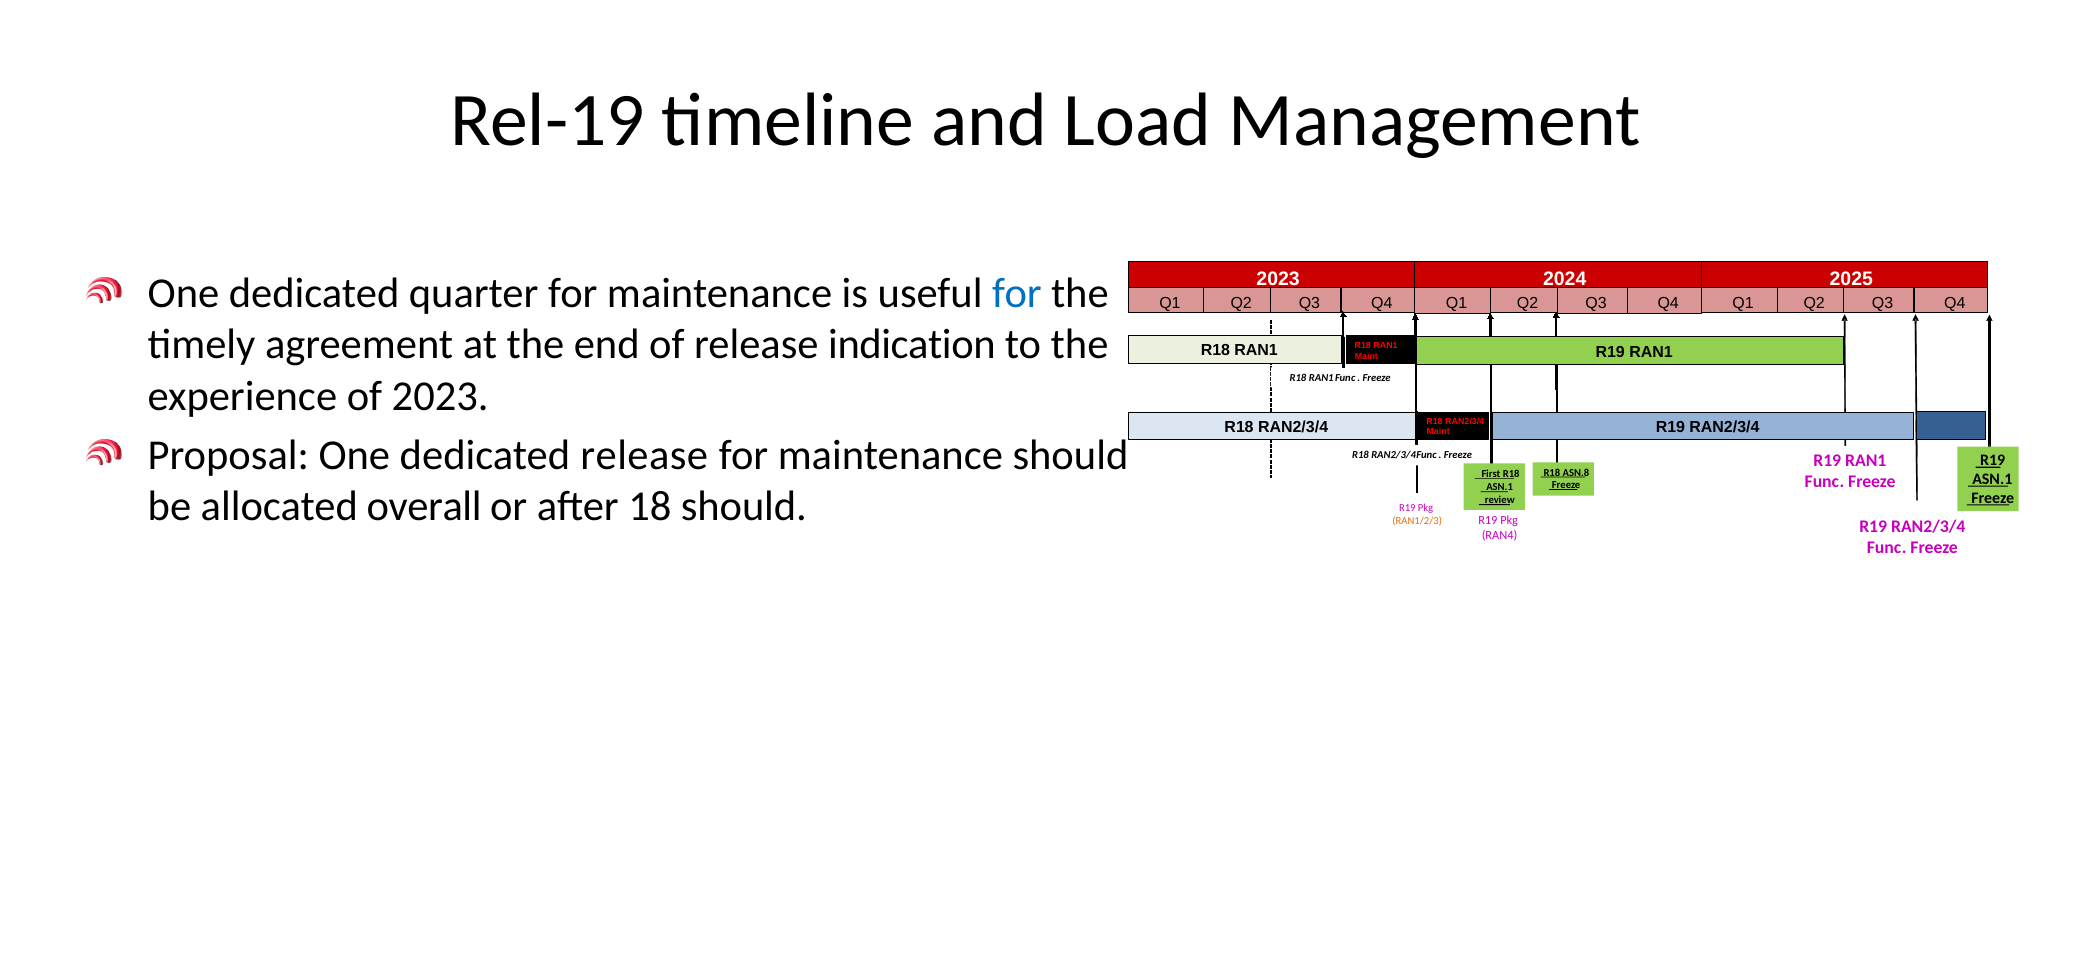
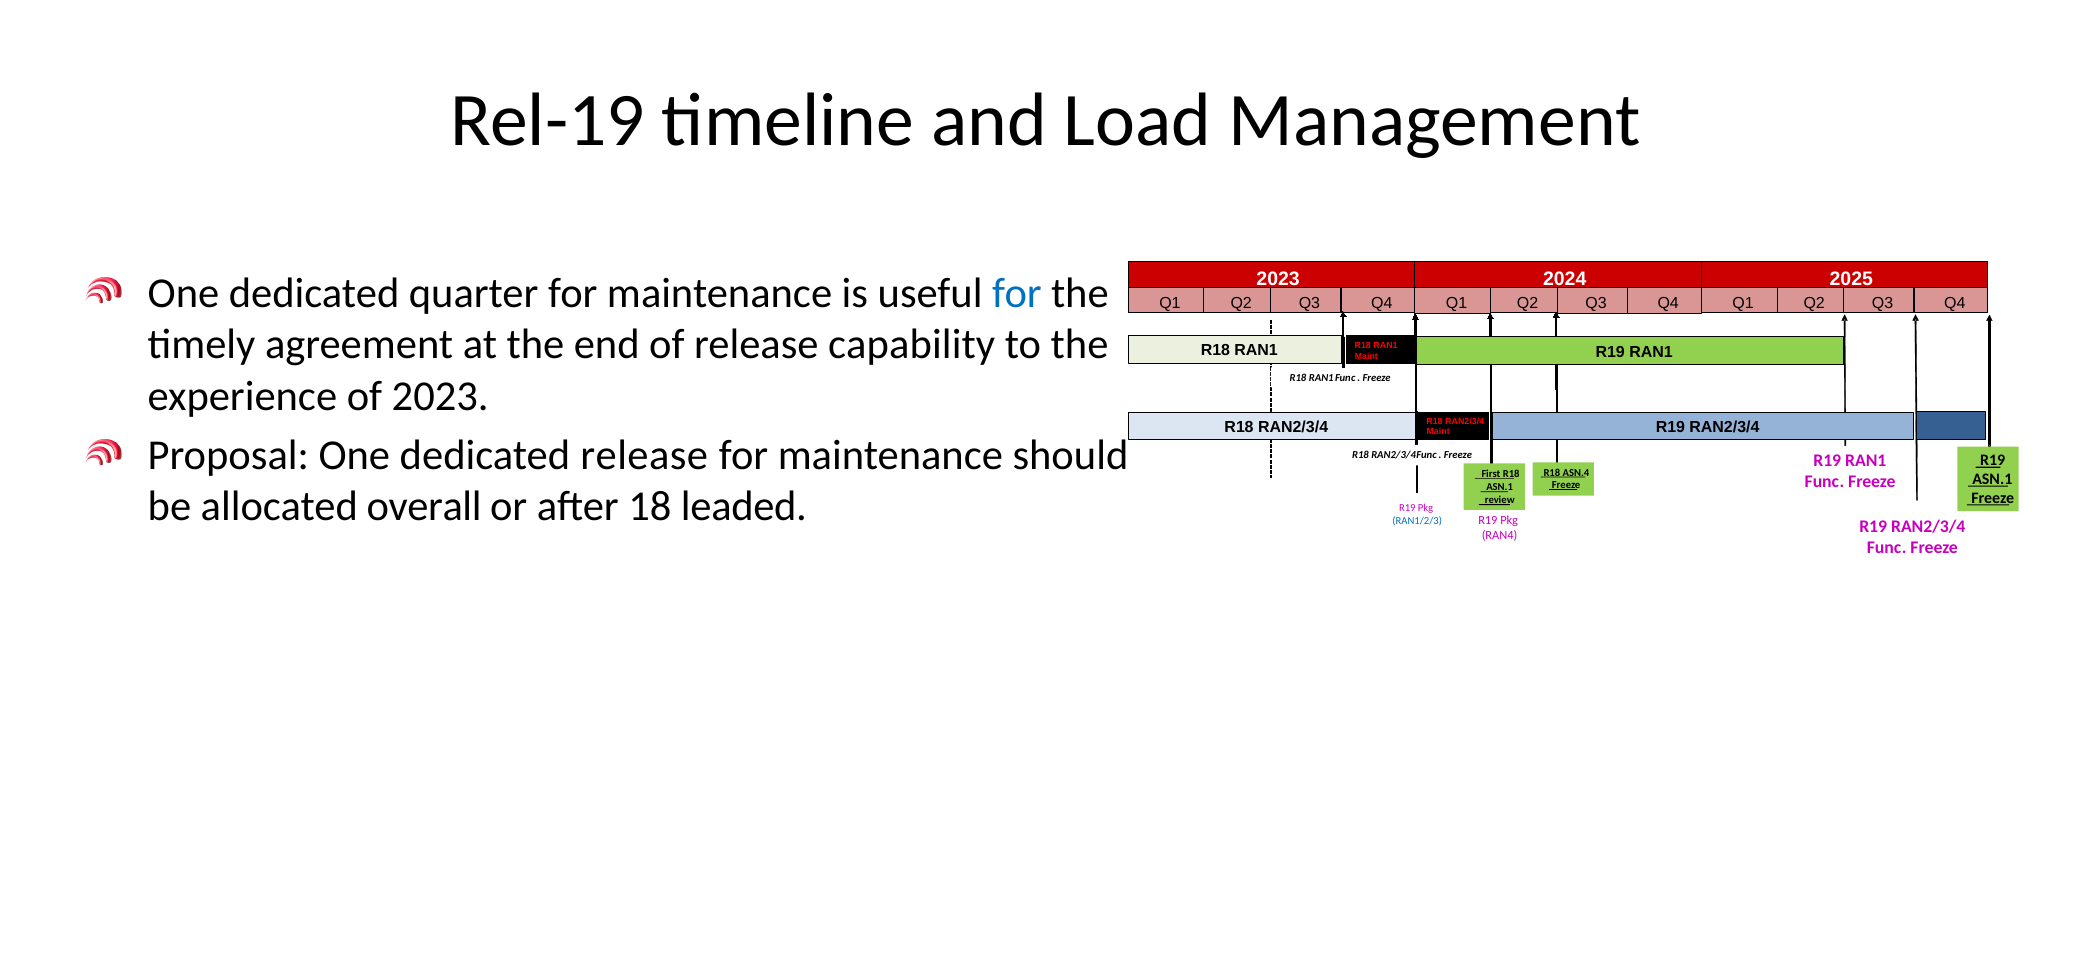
indication: indication -> capability (912, 345)
ASN.8: ASN.8 -> ASN.4 (1576, 473)
18 should: should -> leaded (744, 506)
RAN1/2/3 colour: orange -> blue (1417, 521)
